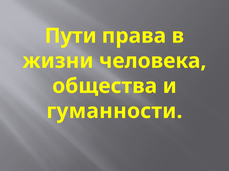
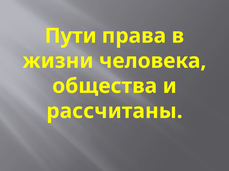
гуманности: гуманности -> рассчитаны (114, 112)
